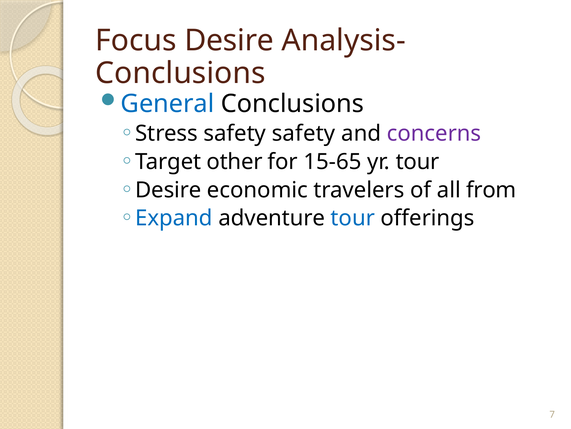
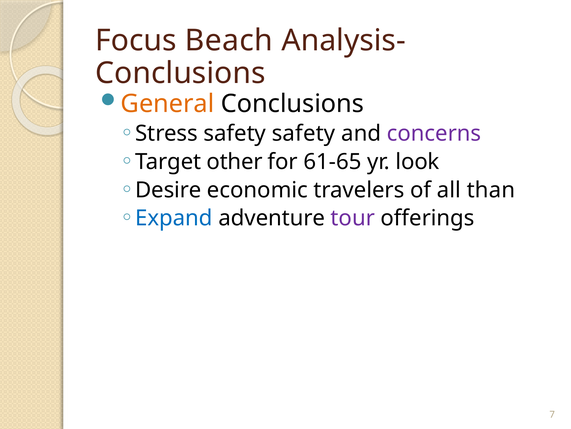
Focus Desire: Desire -> Beach (229, 40)
General colour: blue -> orange (167, 104)
15-65: 15-65 -> 61-65 (332, 162)
yr tour: tour -> look (418, 162)
from: from -> than (491, 190)
tour colour: blue -> purple (353, 218)
